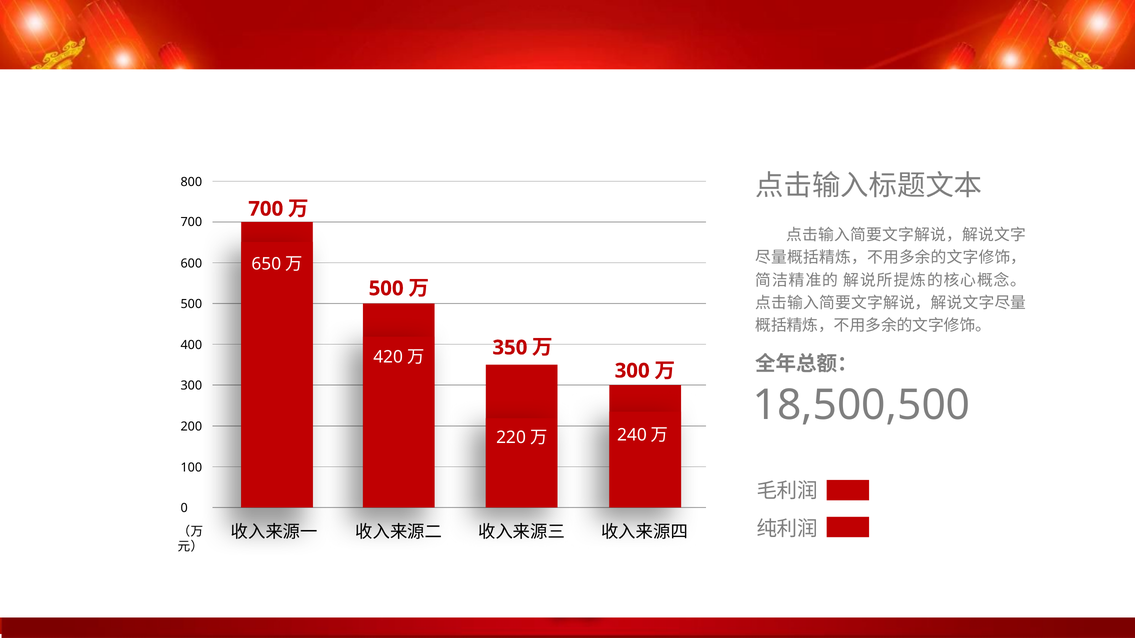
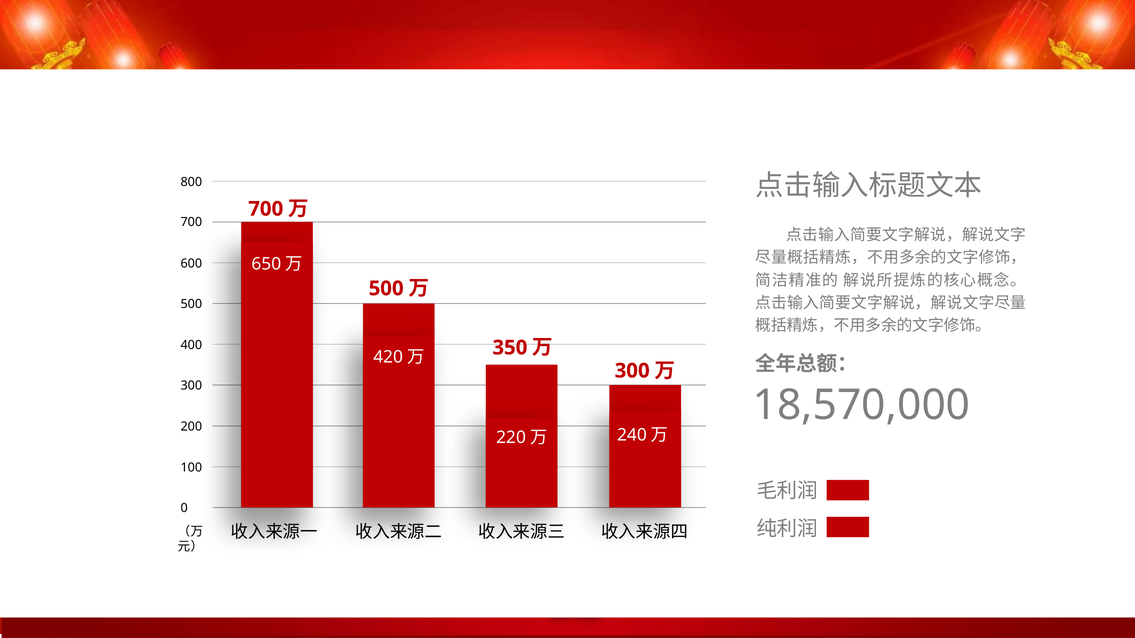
18,500,500: 18,500,500 -> 18,570,000 (862, 405)
